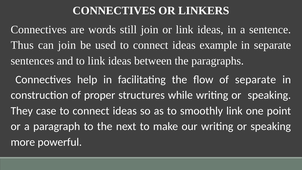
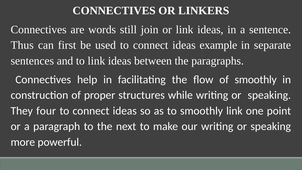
can join: join -> first (67, 45)
of separate: separate -> smoothly (256, 80)
case: case -> four (46, 111)
